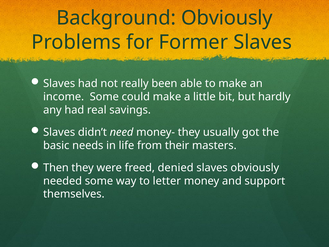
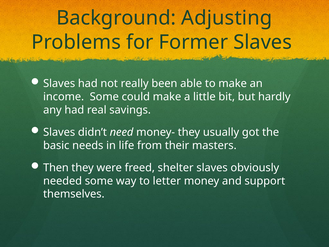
Background Obviously: Obviously -> Adjusting (227, 18)
denied: denied -> shelter (176, 168)
